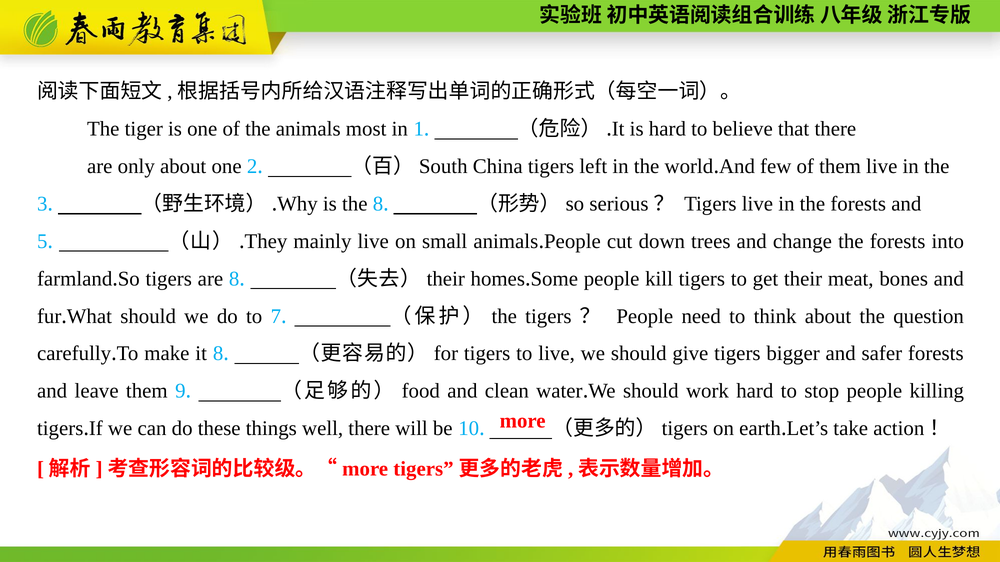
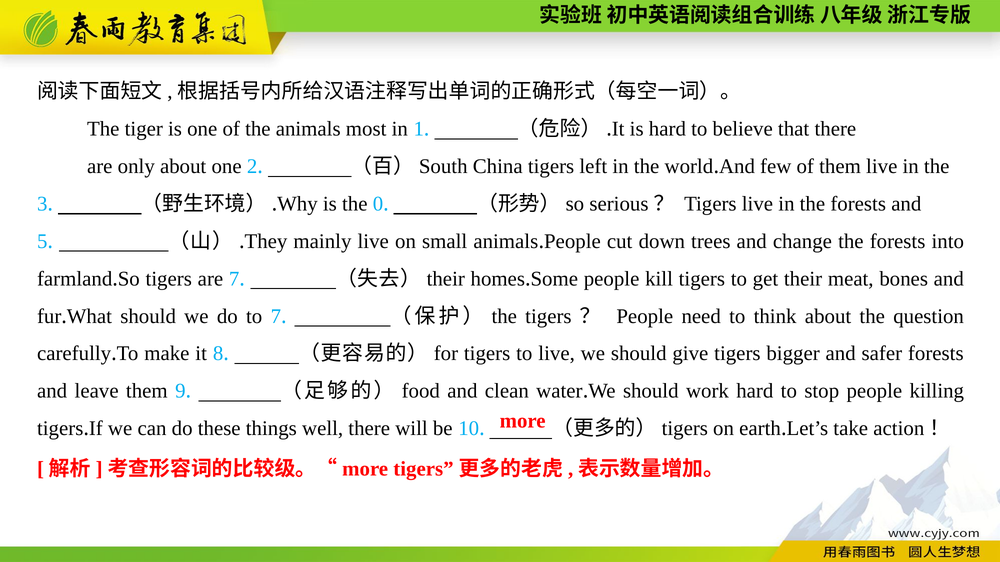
the 8: 8 -> 0 (378, 204)
are 8: 8 -> 7 (234, 279)
